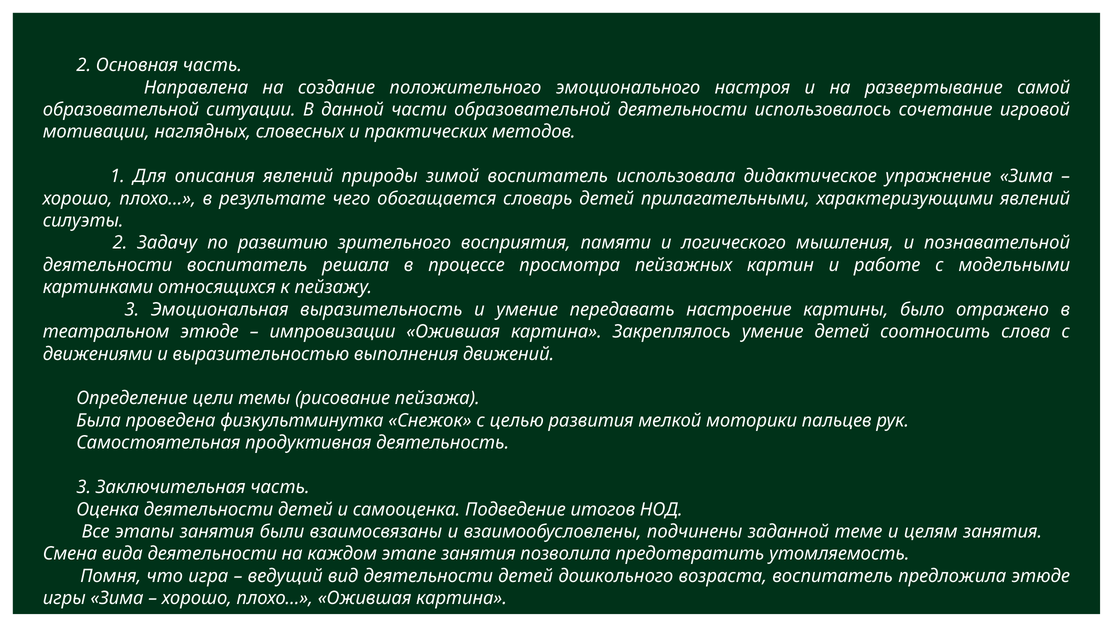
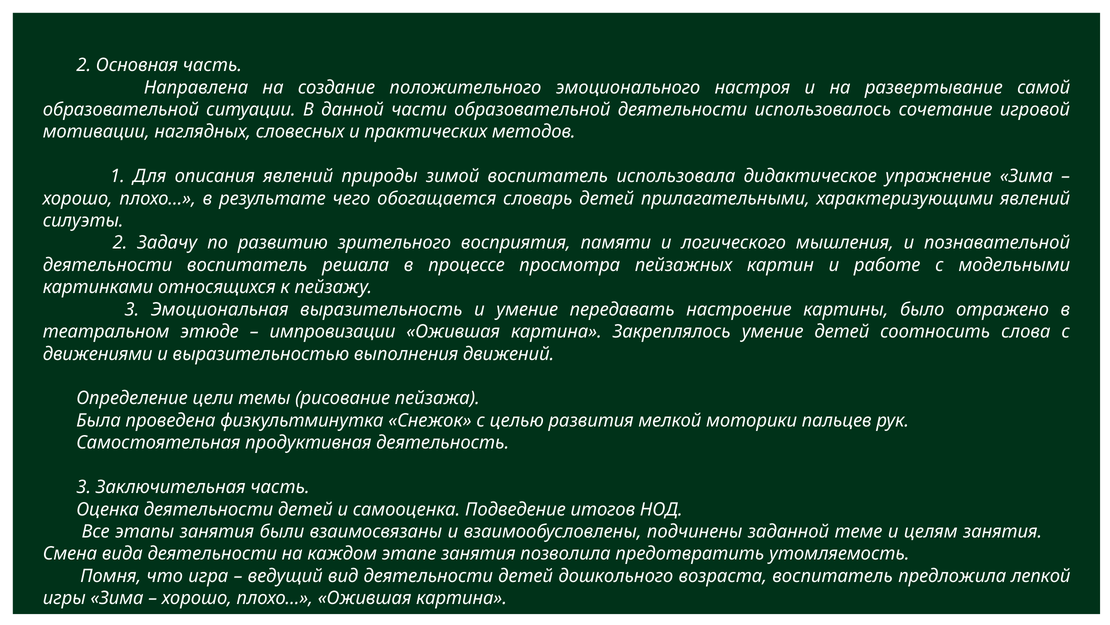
предложила этюде: этюде -> лепкой (1041, 575)
